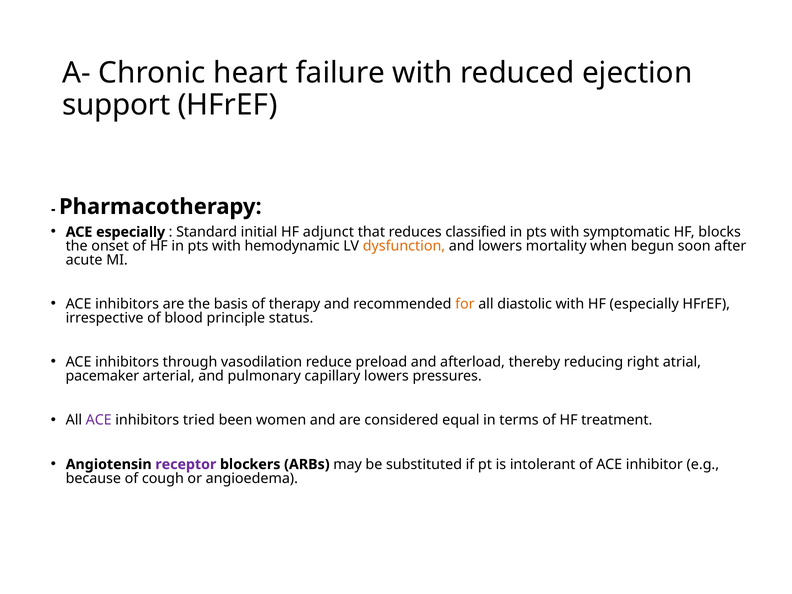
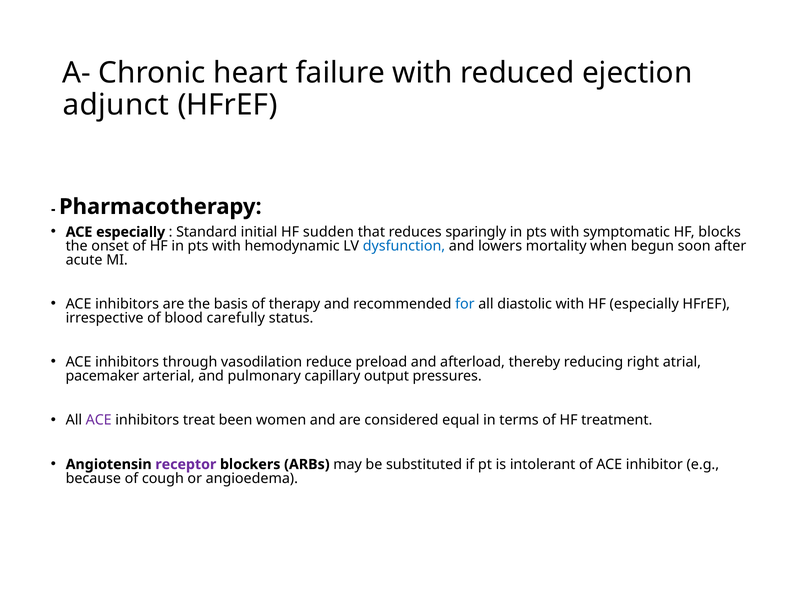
support: support -> adjunct (116, 105)
adjunct: adjunct -> sudden (328, 232)
classified: classified -> sparingly (476, 232)
dysfunction colour: orange -> blue (404, 246)
for colour: orange -> blue (465, 304)
principle: principle -> carefully (236, 318)
capillary lowers: lowers -> output (387, 376)
tried: tried -> treat (199, 420)
